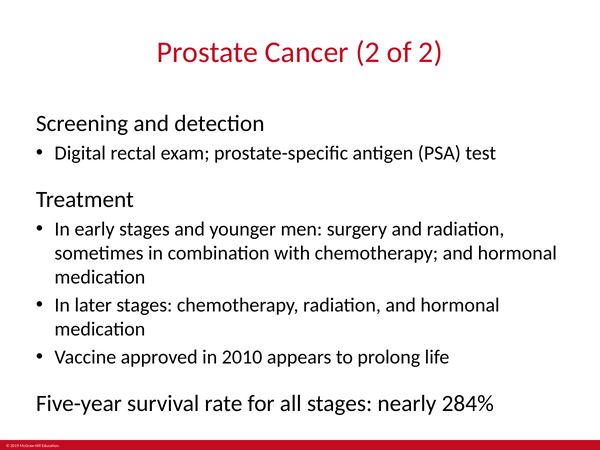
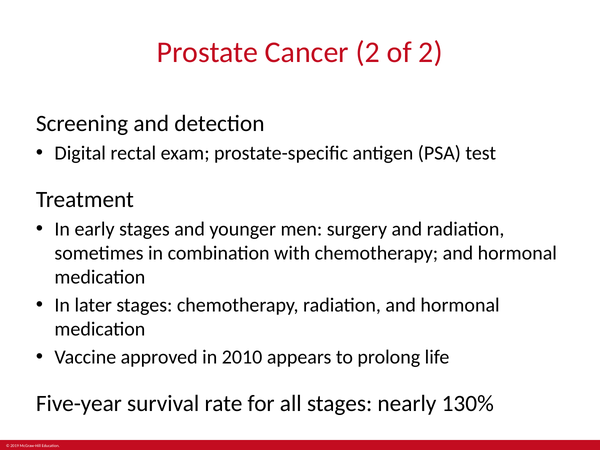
284%: 284% -> 130% (468, 404)
